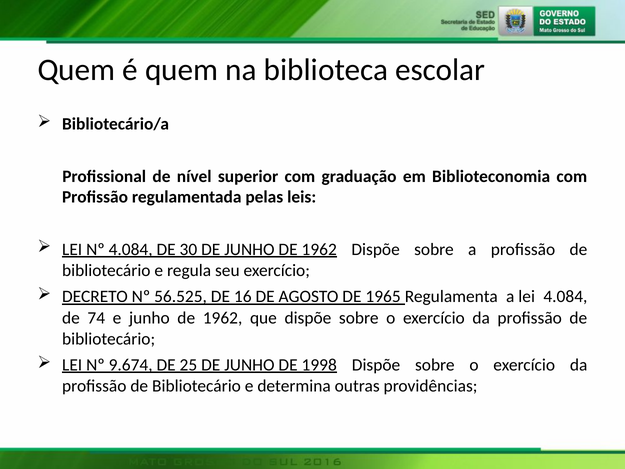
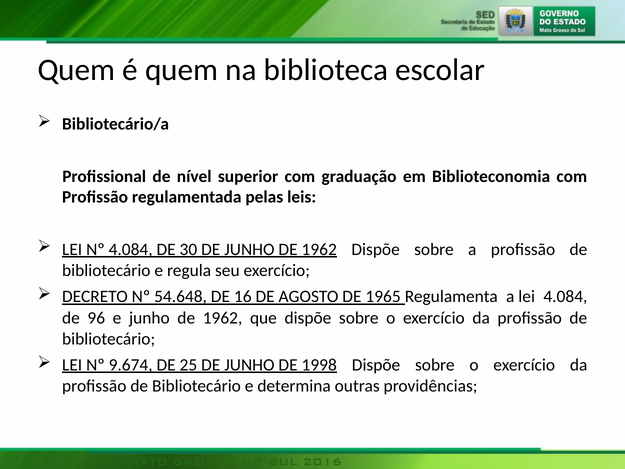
56.525: 56.525 -> 54.648 (181, 297)
74: 74 -> 96 (96, 318)
